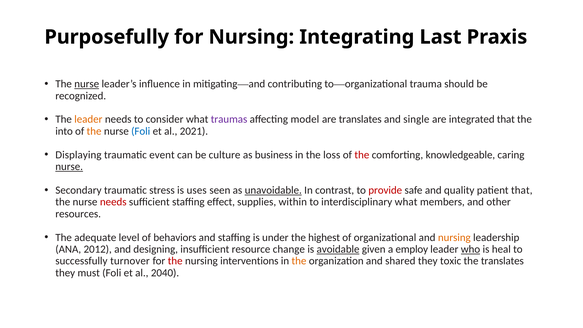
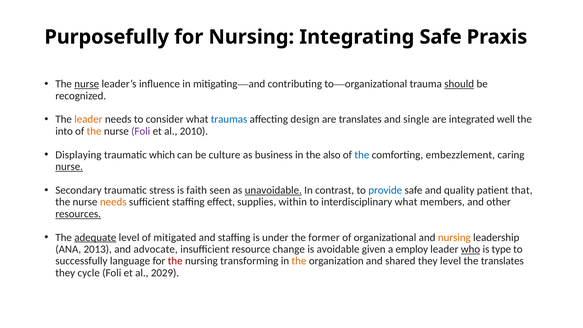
Integrating Last: Last -> Safe (441, 37)
should underline: none -> present (459, 84)
traumas colour: purple -> blue (229, 119)
model: model -> design (305, 119)
integrated that: that -> well (506, 119)
Foli colour: blue -> purple (141, 131)
2021: 2021 -> 2010 (194, 131)
event: event -> which (162, 155)
loss: loss -> also (332, 155)
the colour: red -> blue (362, 155)
knowledgeable: knowledgeable -> embezzlement (460, 155)
uses: uses -> faith (197, 190)
provide colour: red -> blue (385, 190)
needs colour: red -> orange (113, 202)
resources underline: none -> present (78, 214)
adequate underline: none -> present (95, 237)
behaviors: behaviors -> mitigated (175, 237)
highest: highest -> former (324, 237)
2012: 2012 -> 2013 (98, 249)
designing: designing -> advocate (156, 249)
avoidable underline: present -> none (338, 249)
heal: heal -> type (501, 249)
turnover: turnover -> language (130, 261)
interventions: interventions -> transforming (249, 261)
they toxic: toxic -> level (451, 261)
must: must -> cycle (89, 273)
2040: 2040 -> 2029 (165, 273)
